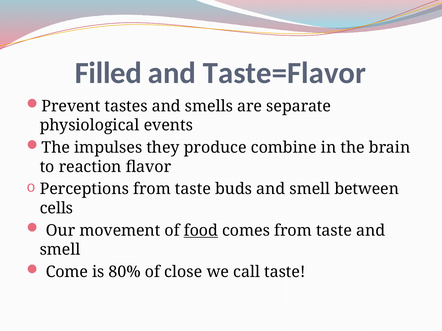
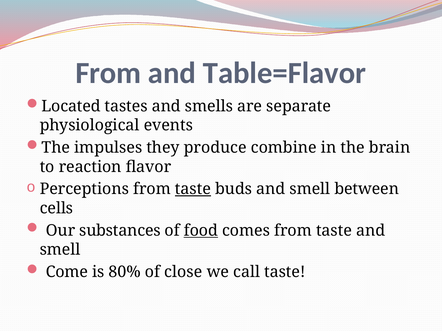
Filled: Filled -> From (108, 73)
Taste=Flavor: Taste=Flavor -> Table=Flavor (285, 73)
Prevent: Prevent -> Located (71, 106)
taste underline: none -> present (193, 189)
movement: movement -> substances (120, 231)
